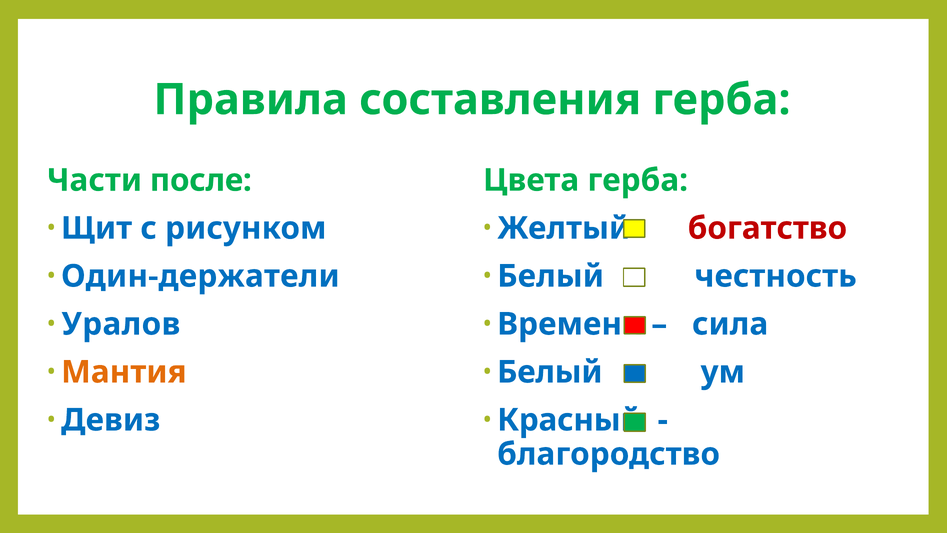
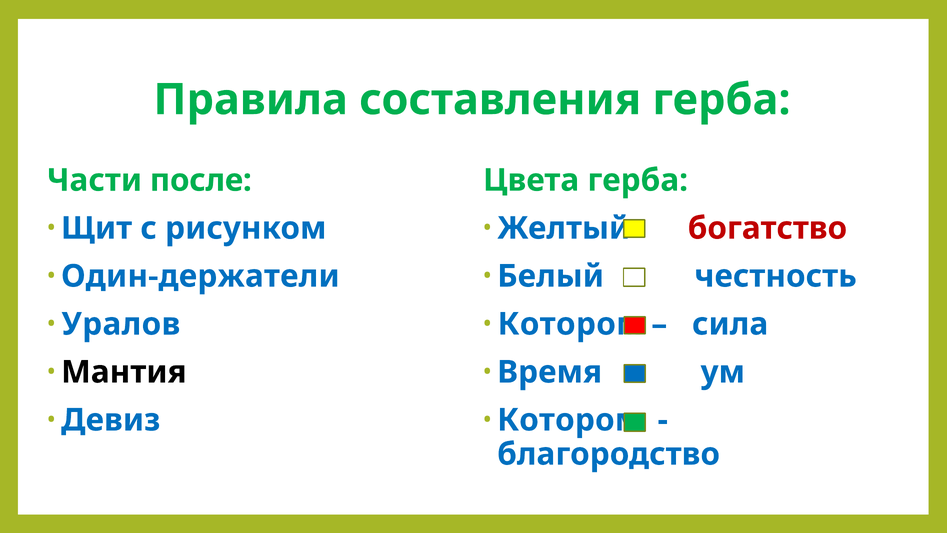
Времени: Времени -> Котором (570, 324)
Мантия colour: orange -> black (124, 372)
Белый: Белый -> Время (550, 372)
Красный: Красный -> Котором (569, 420)
